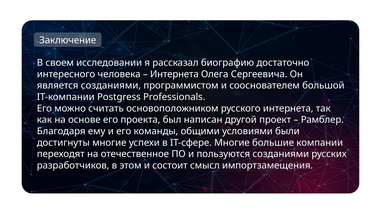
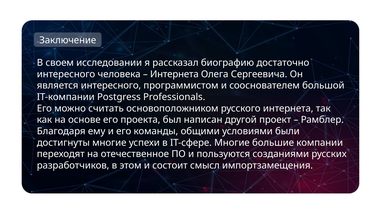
является созданиями: созданиями -> интересного (111, 86)
